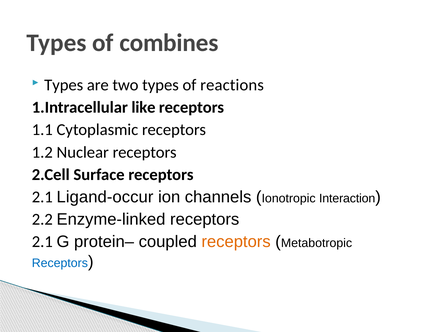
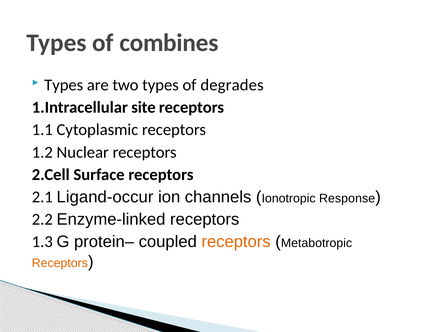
reactions: reactions -> degrades (232, 85)
like: like -> site (143, 107)
Interaction: Interaction -> Response (347, 199)
2.1: 2.1 -> 1.3 (42, 242)
Receptors colour: blue -> orange (60, 263)
